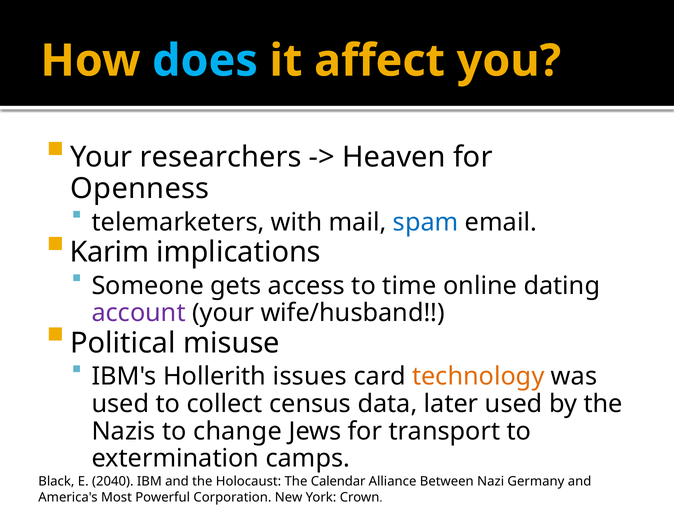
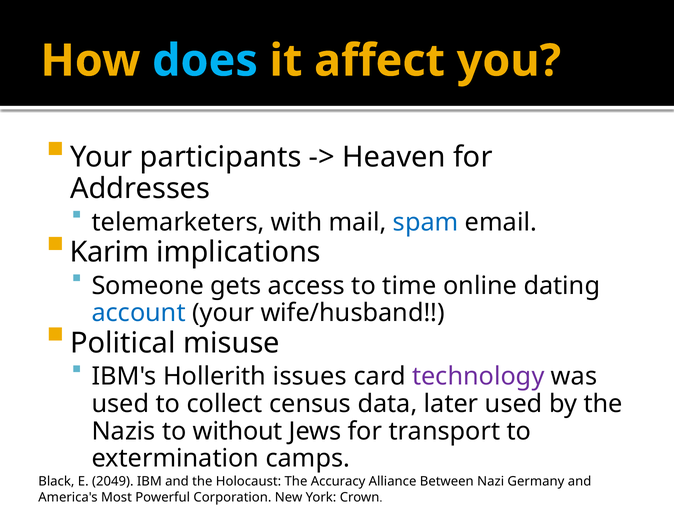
researchers: researchers -> participants (221, 157)
Openness: Openness -> Addresses (140, 188)
account colour: purple -> blue (139, 313)
technology colour: orange -> purple (478, 376)
change: change -> without (238, 431)
2040: 2040 -> 2049 (113, 481)
Calendar: Calendar -> Accuracy (338, 481)
